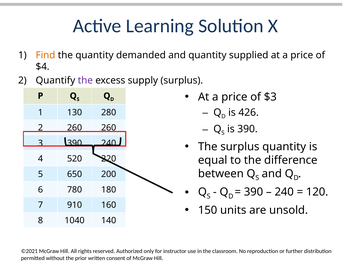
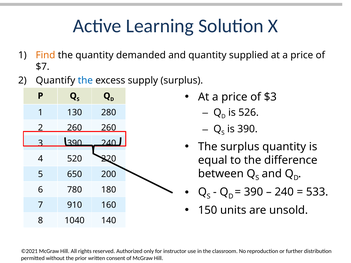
$4: $4 -> $7 (43, 67)
the colour: purple -> blue (85, 80)
426: 426 -> 526 (249, 113)
120: 120 -> 533 (317, 192)
